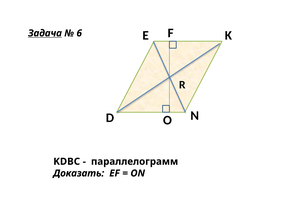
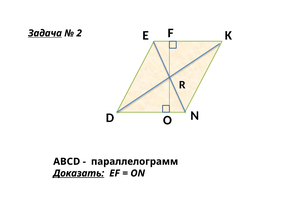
6: 6 -> 2 (79, 33)
KDBC: KDBC -> ABCD (67, 161)
Доказать underline: none -> present (79, 173)
